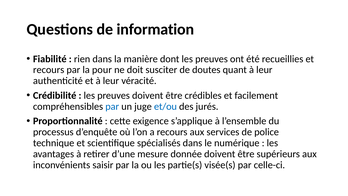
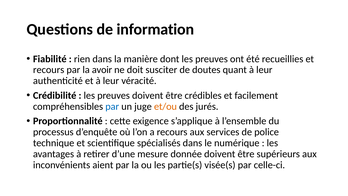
pour: pour -> avoir (102, 70)
et/ou colour: blue -> orange (165, 106)
saisir: saisir -> aient (103, 165)
